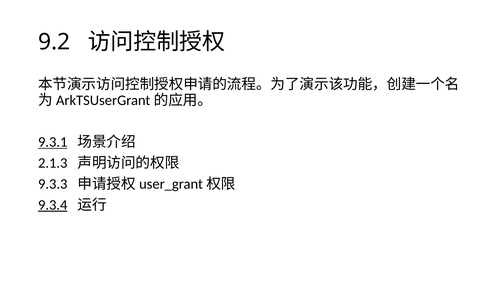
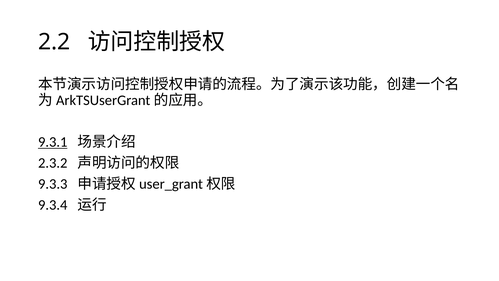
9.2: 9.2 -> 2.2 (54, 42)
2.1.3: 2.1.3 -> 2.3.2 (53, 163)
9.3.4 underline: present -> none (53, 205)
